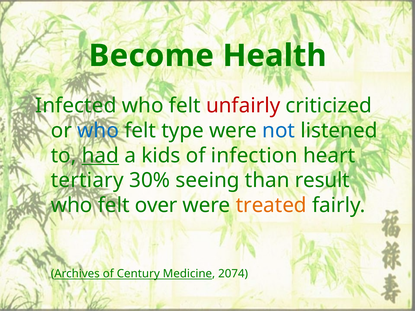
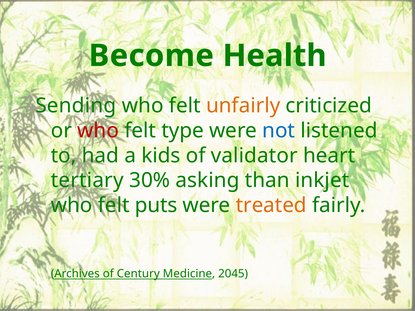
Infected: Infected -> Sending (76, 106)
unfairly colour: red -> orange (243, 106)
who colour: blue -> red (98, 131)
had underline: present -> none (100, 156)
infection: infection -> validator (254, 156)
seeing: seeing -> asking (207, 181)
result: result -> inkjet (322, 181)
over: over -> puts (156, 205)
2074: 2074 -> 2045 (233, 274)
